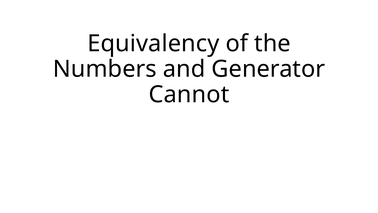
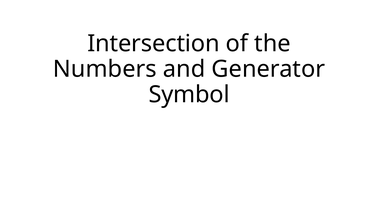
Equivalency: Equivalency -> Intersection (153, 43)
Cannot: Cannot -> Symbol (189, 94)
